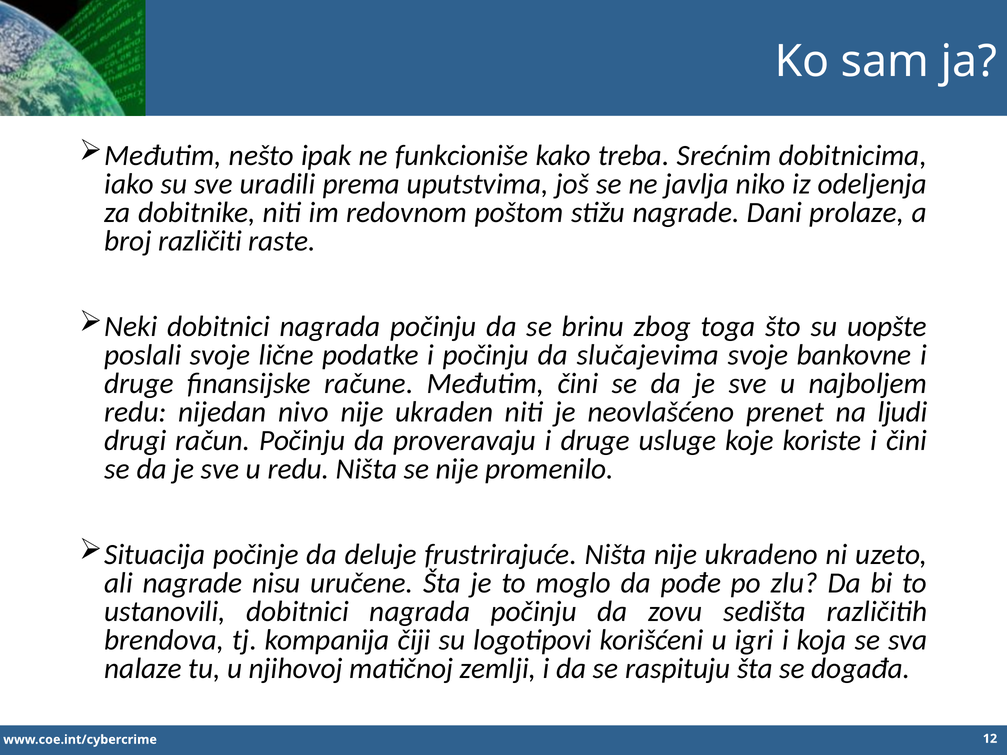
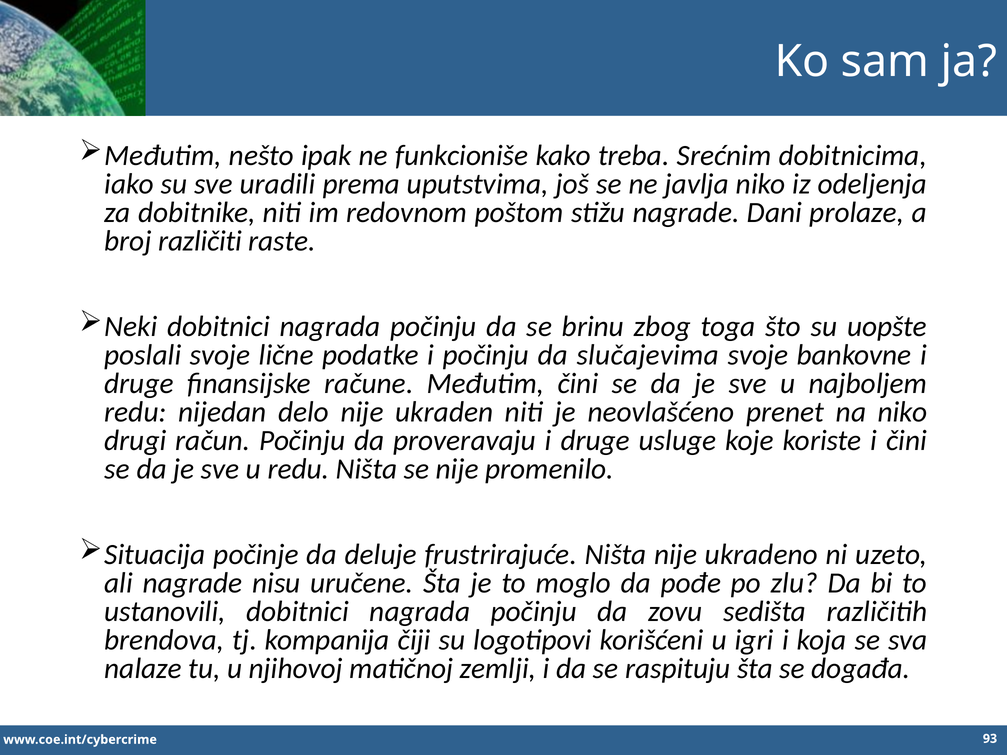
nivo: nivo -> delo (304, 412)
na ljudi: ljudi -> niko (903, 412)
12: 12 -> 93 (990, 739)
